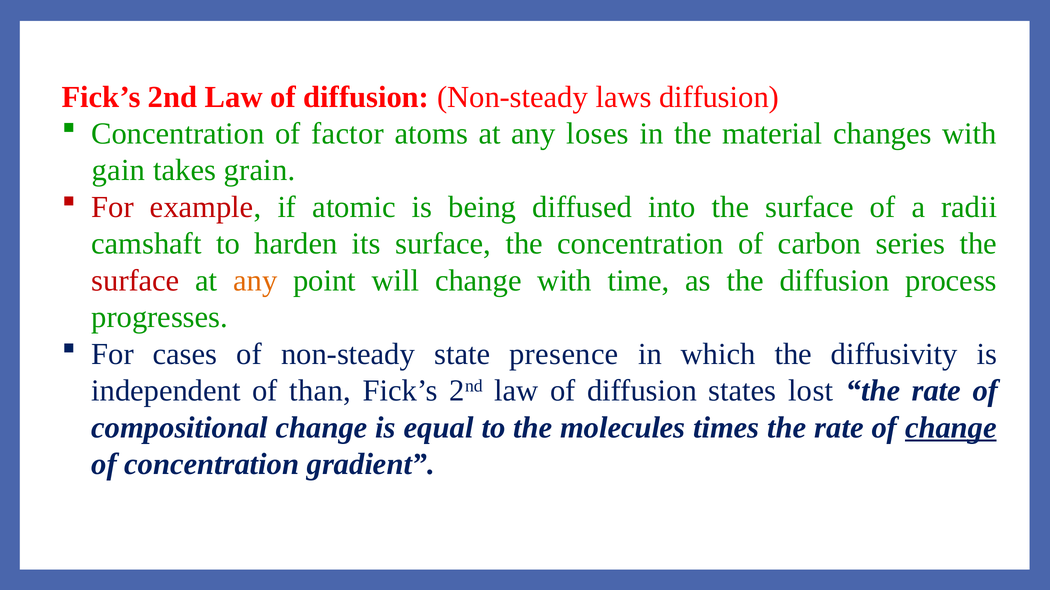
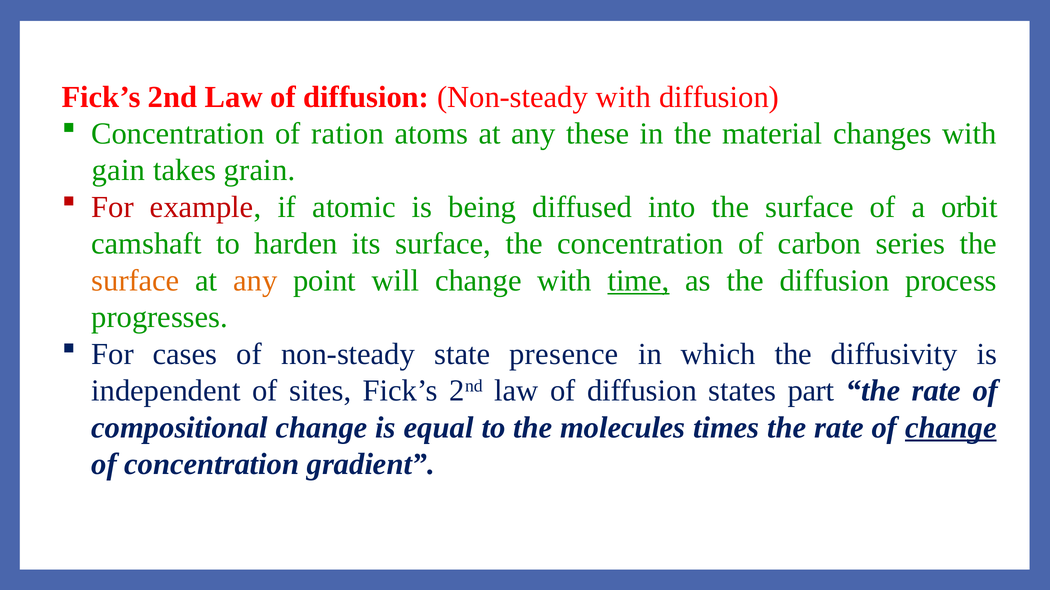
Non-steady laws: laws -> with (623, 97)
factor: factor -> ration (348, 134)
loses: loses -> these (598, 134)
radii: radii -> orbit (969, 207)
surface colour: red -> orange (135, 281)
time underline: none -> present (639, 281)
than: than -> sites (320, 391)
lost: lost -> part (811, 391)
